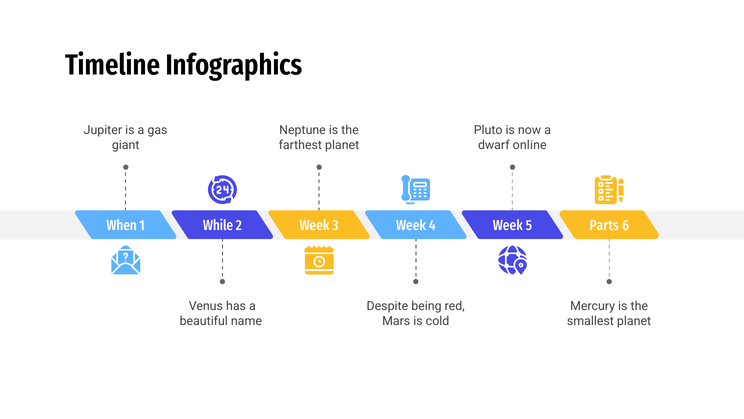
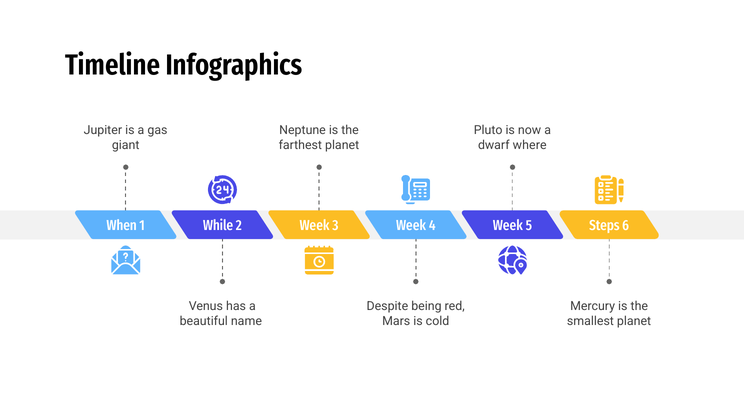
online: online -> where (530, 145)
Parts: Parts -> Steps (604, 225)
